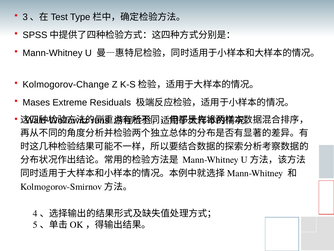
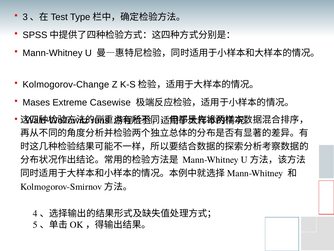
Residuals: Residuals -> Casewise (110, 102)
